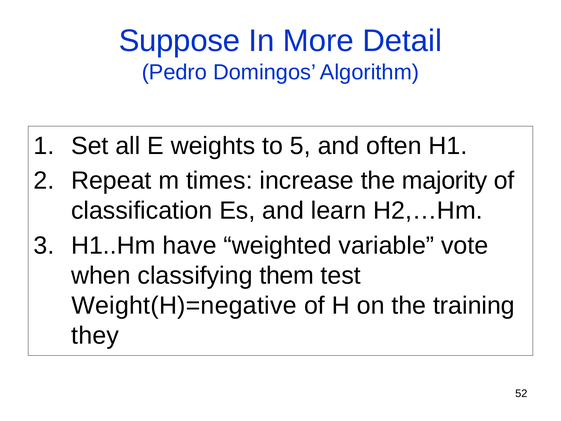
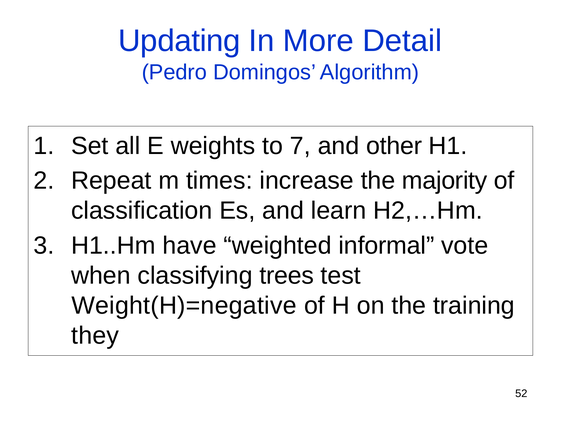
Suppose: Suppose -> Updating (179, 41)
5: 5 -> 7 (300, 146)
often: often -> other (394, 146)
variable: variable -> informal (386, 246)
them: them -> trees (287, 275)
